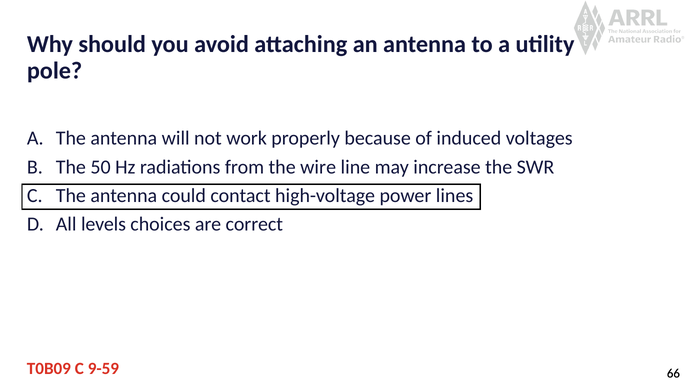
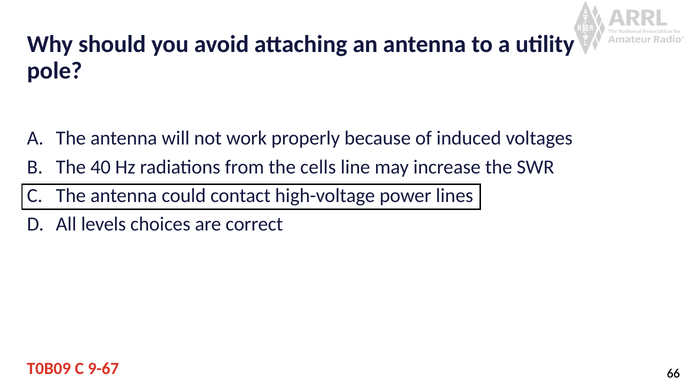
50: 50 -> 40 (101, 167)
wire: wire -> cells (318, 167)
9-59: 9-59 -> 9-67 (103, 369)
